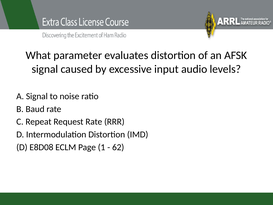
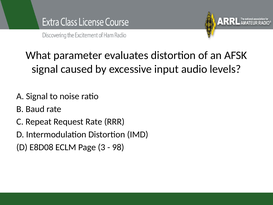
1: 1 -> 3 (102, 147)
62: 62 -> 98 (118, 147)
